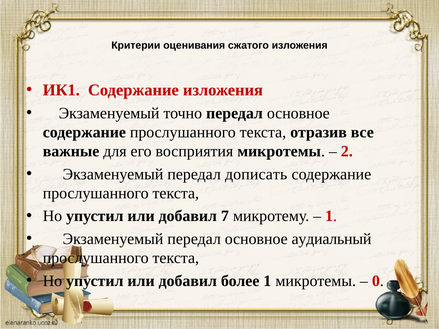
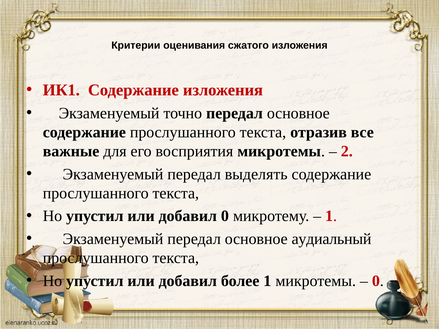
дописать: дописать -> выделять (256, 174)
добавил 7: 7 -> 0 (225, 216)
